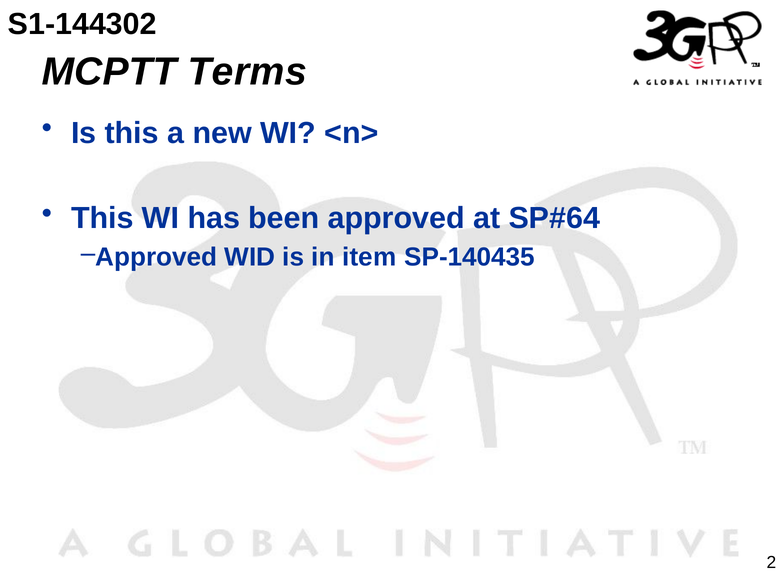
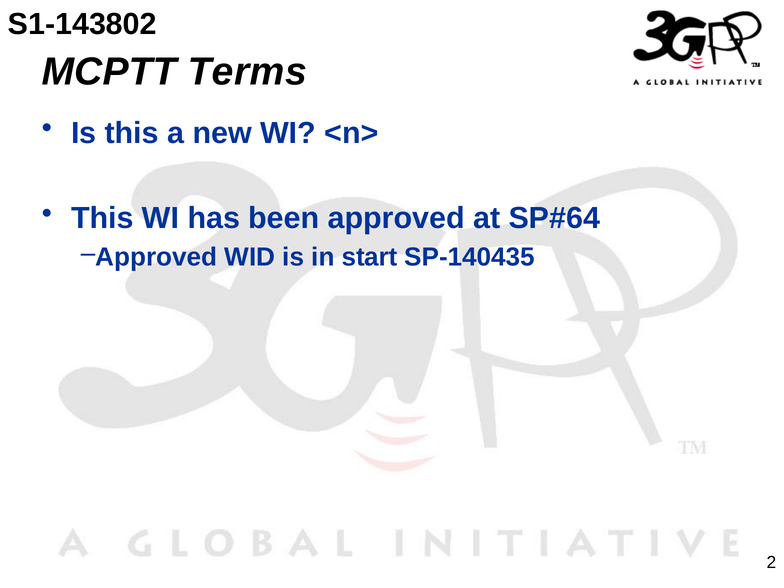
S1-144302: S1-144302 -> S1-143802 (82, 24)
item: item -> start (370, 257)
